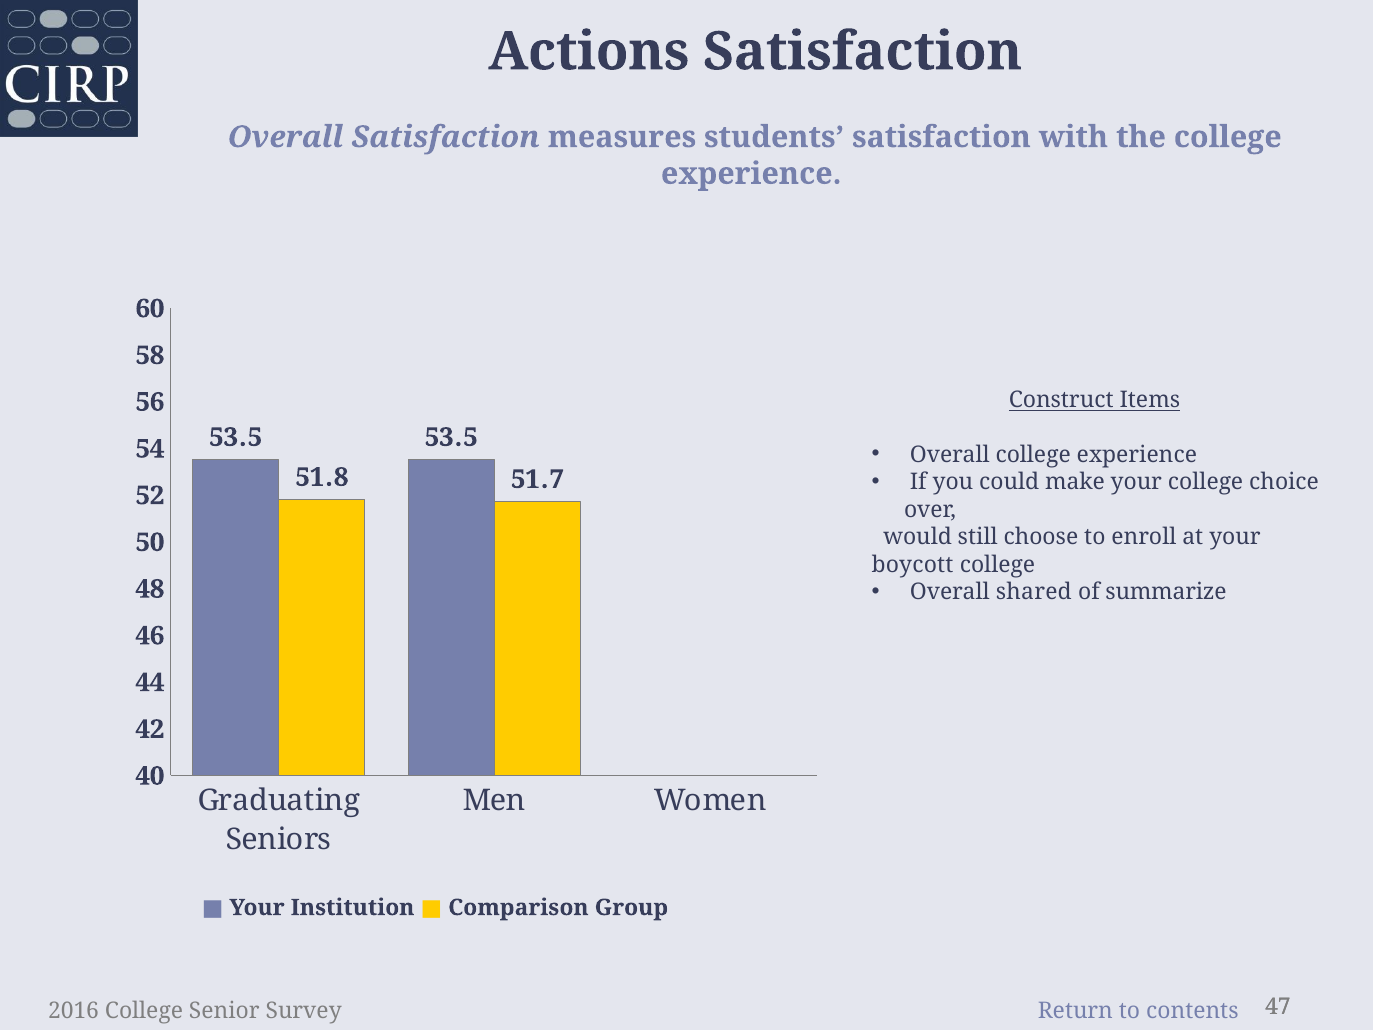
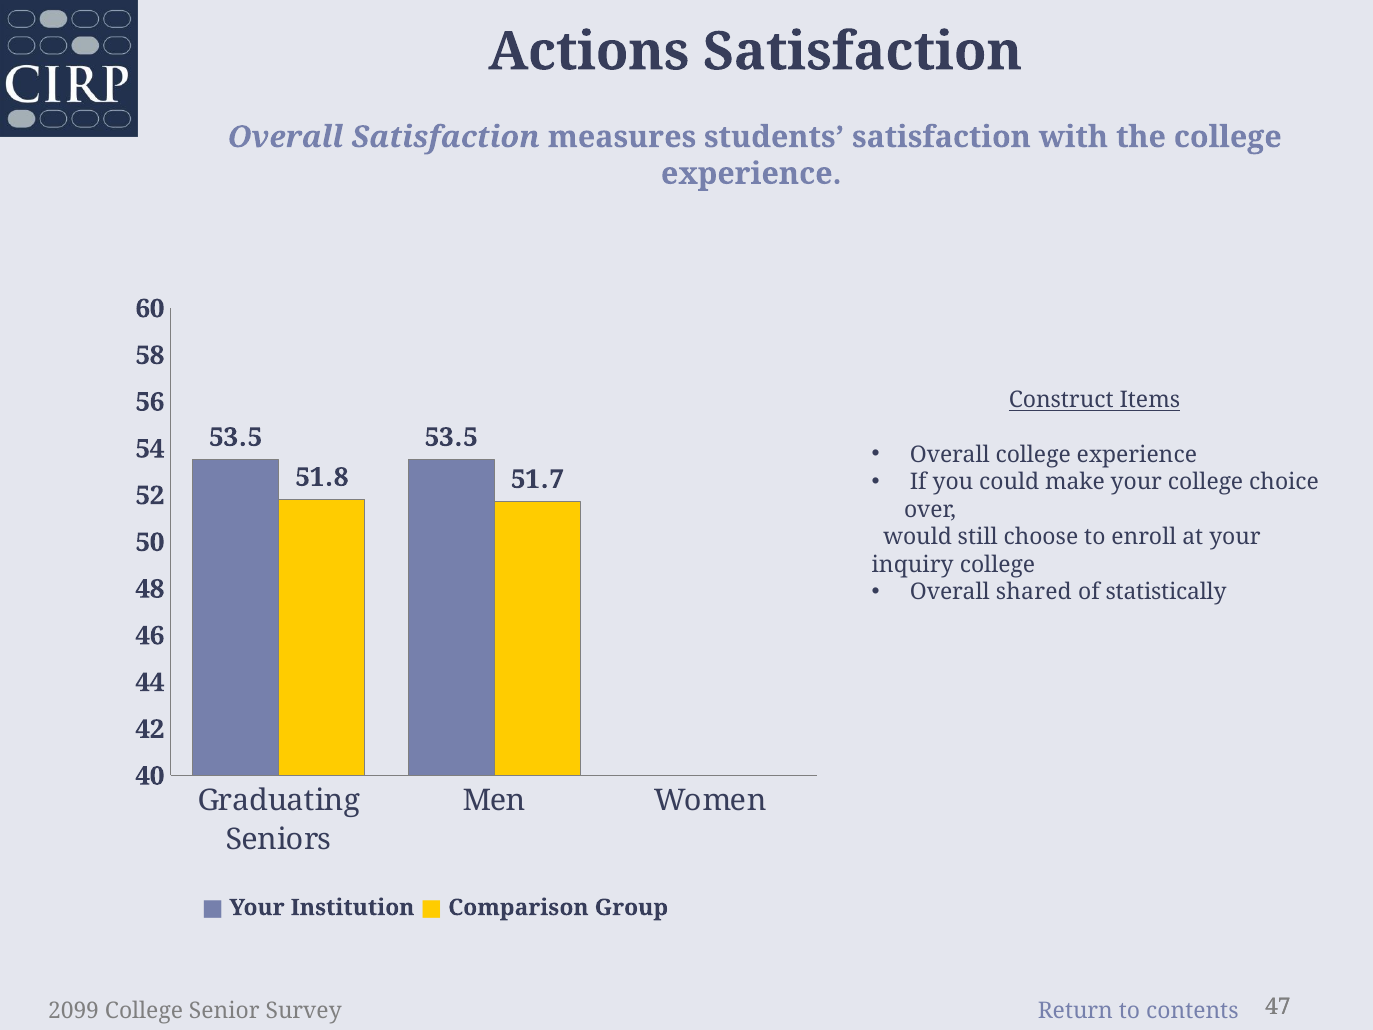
boycott: boycott -> inquiry (913, 564)
summarize: summarize -> statistically (1166, 592)
2016: 2016 -> 2099 (74, 1011)
